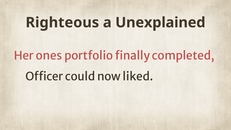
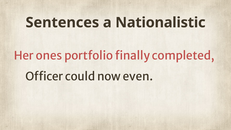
Righteous: Righteous -> Sentences (62, 23)
Unexplained: Unexplained -> Nationalistic (160, 23)
liked: liked -> even (138, 77)
